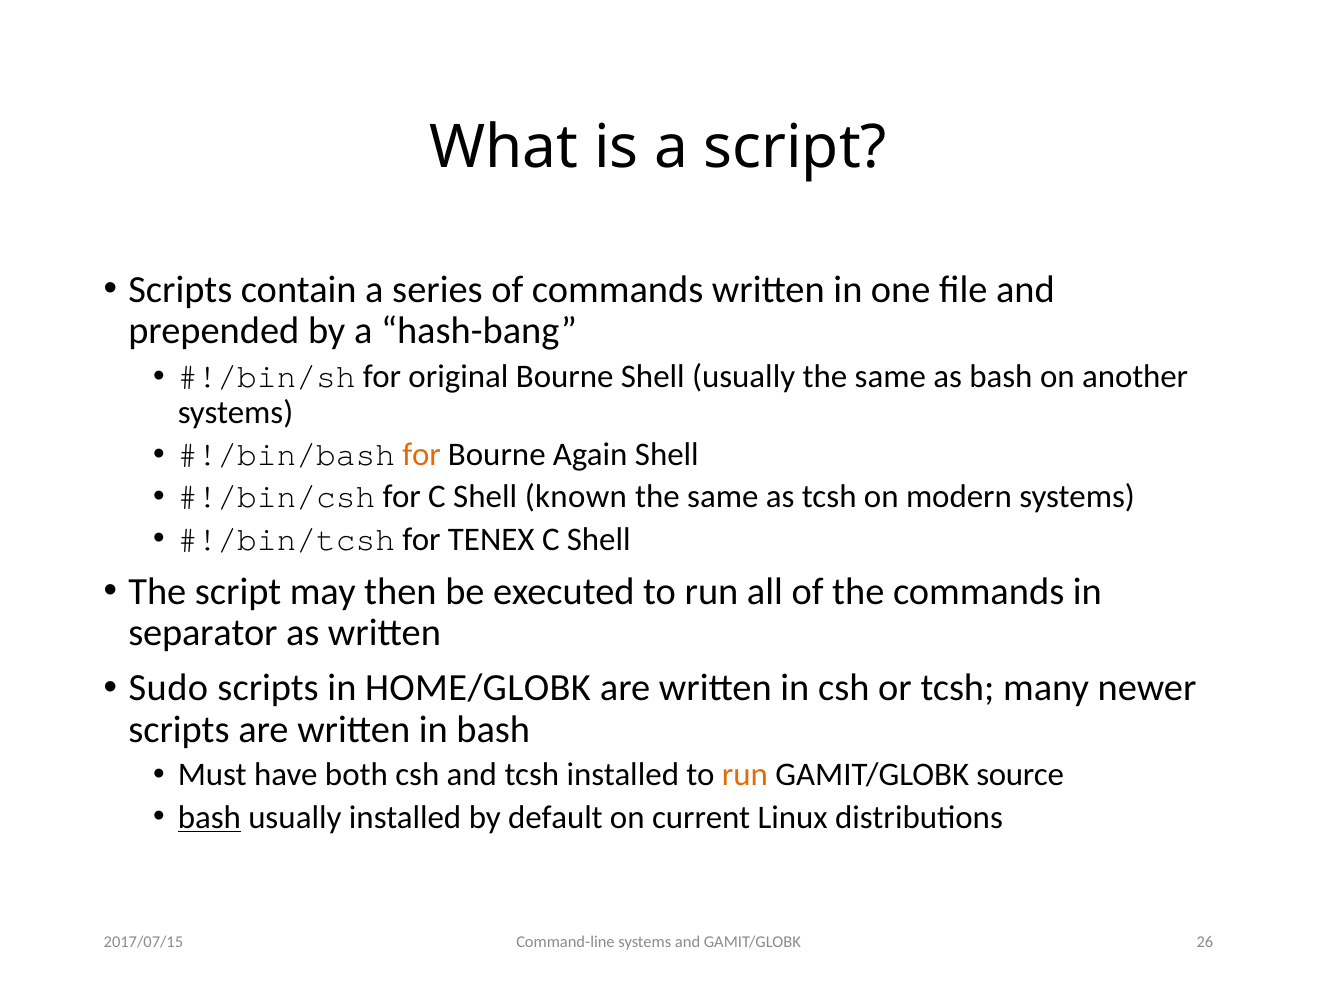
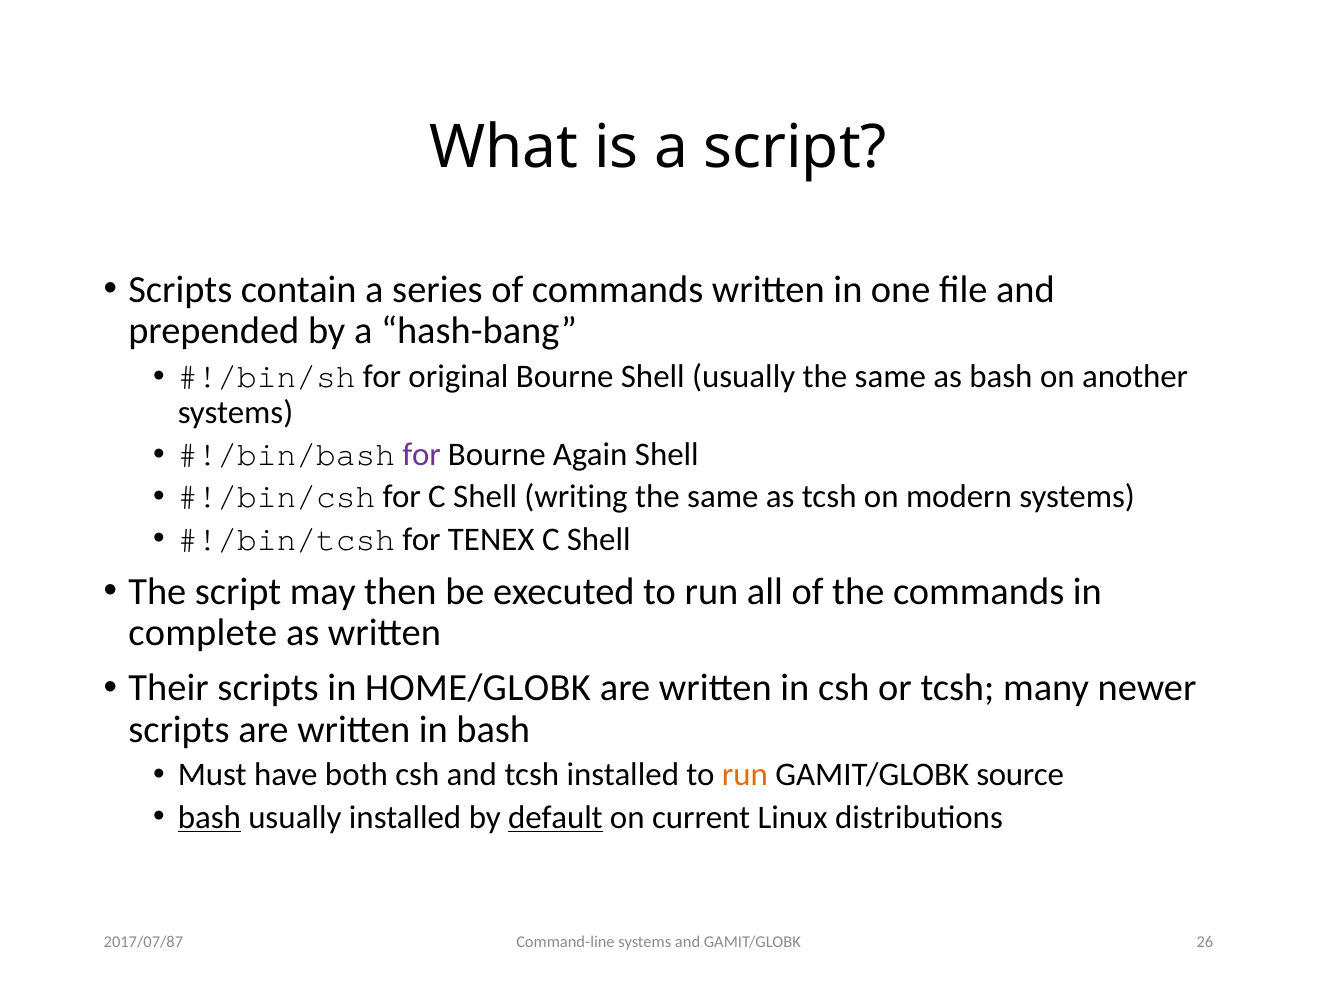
for colour: orange -> purple (422, 455)
known: known -> writing (576, 497)
separator: separator -> complete (203, 633)
Sudo: Sudo -> Their (169, 689)
default underline: none -> present (555, 818)
2017/07/15: 2017/07/15 -> 2017/07/87 (143, 943)
